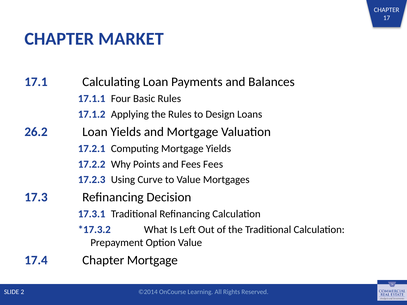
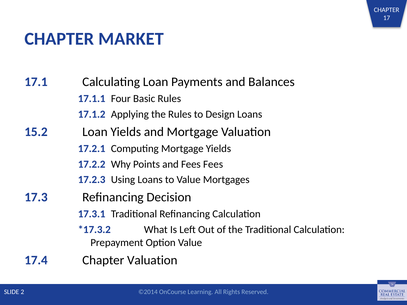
26.2: 26.2 -> 15.2 (36, 132)
Using Curve: Curve -> Loans (150, 180)
Chapter Mortgage: Mortgage -> Valuation (152, 260)
